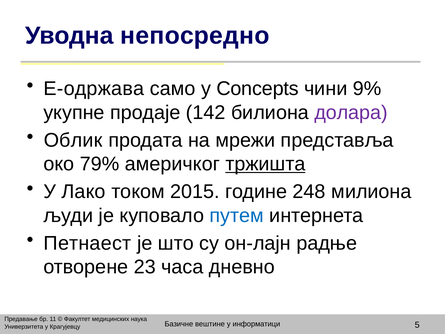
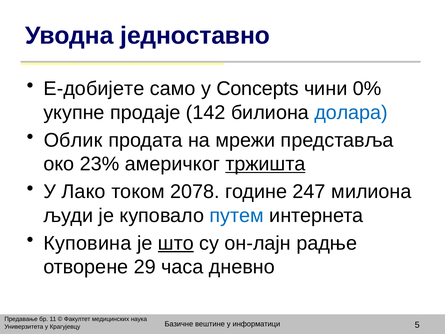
непосредно: непосредно -> једноставно (195, 35)
Е-одржава: Е-одржава -> Е-добијете (94, 89)
9%: 9% -> 0% (367, 89)
долара colour: purple -> blue (351, 112)
79%: 79% -> 23% (100, 164)
2015: 2015 -> 2078 (195, 192)
248: 248 -> 247 (309, 192)
Петнаест: Петнаест -> Куповина (87, 243)
што underline: none -> present (176, 243)
23: 23 -> 29 (145, 267)
